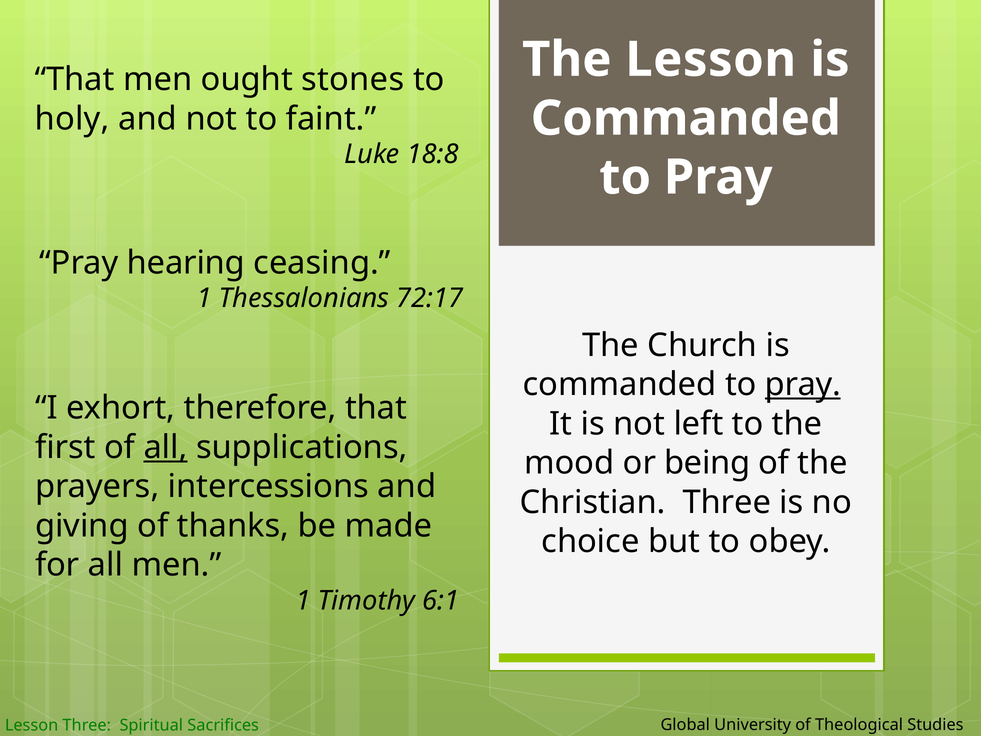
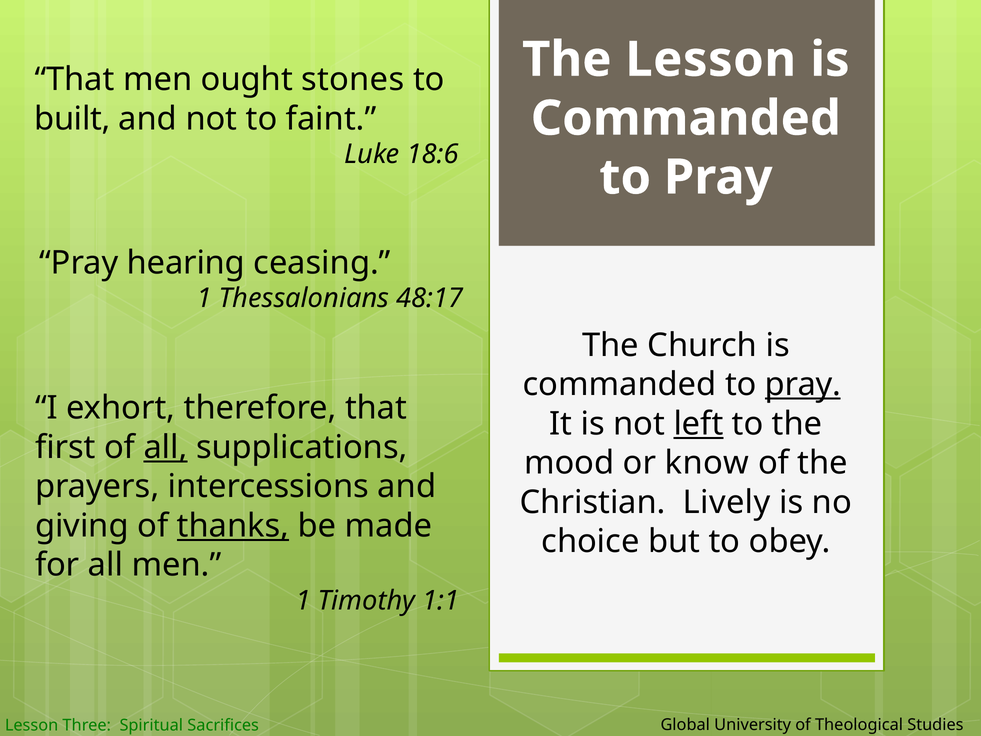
holy: holy -> built (72, 119)
18:8: 18:8 -> 18:6 (433, 154)
72:17: 72:17 -> 48:17 (430, 298)
left underline: none -> present (699, 424)
being: being -> know (707, 463)
Christian Three: Three -> Lively (727, 502)
thanks underline: none -> present (233, 526)
6:1: 6:1 -> 1:1 (441, 600)
